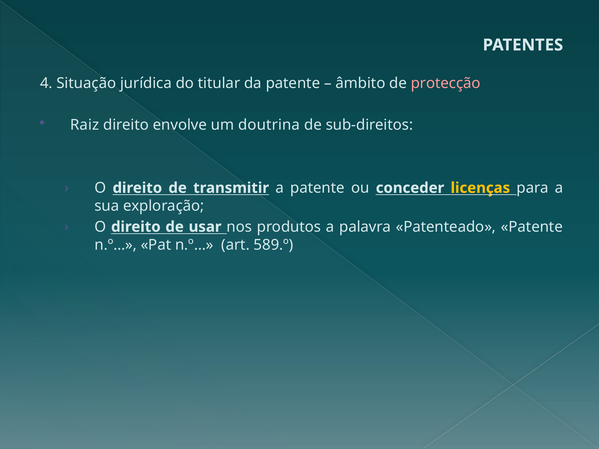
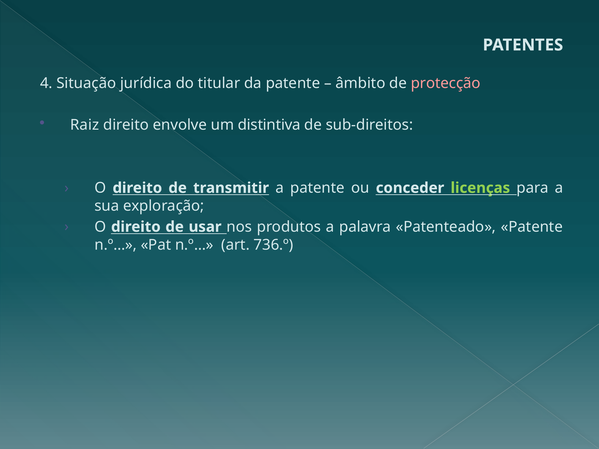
doutrina: doutrina -> distintiva (269, 125)
licenças colour: yellow -> light green (480, 188)
589.º: 589.º -> 736.º (273, 245)
